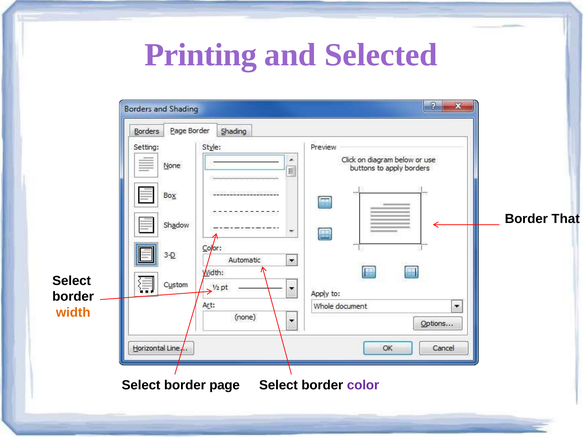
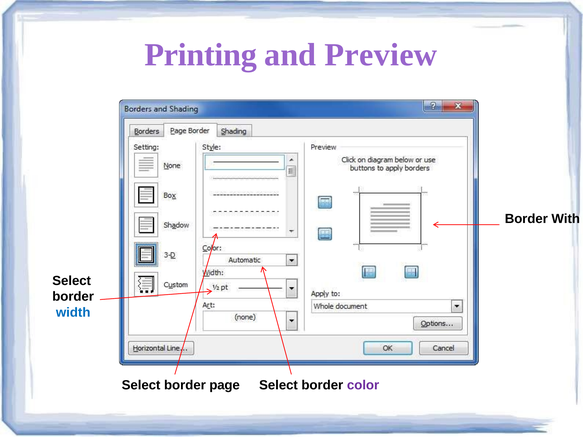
Selected: Selected -> Preview (381, 55)
That: That -> With (566, 219)
width colour: orange -> blue (73, 313)
